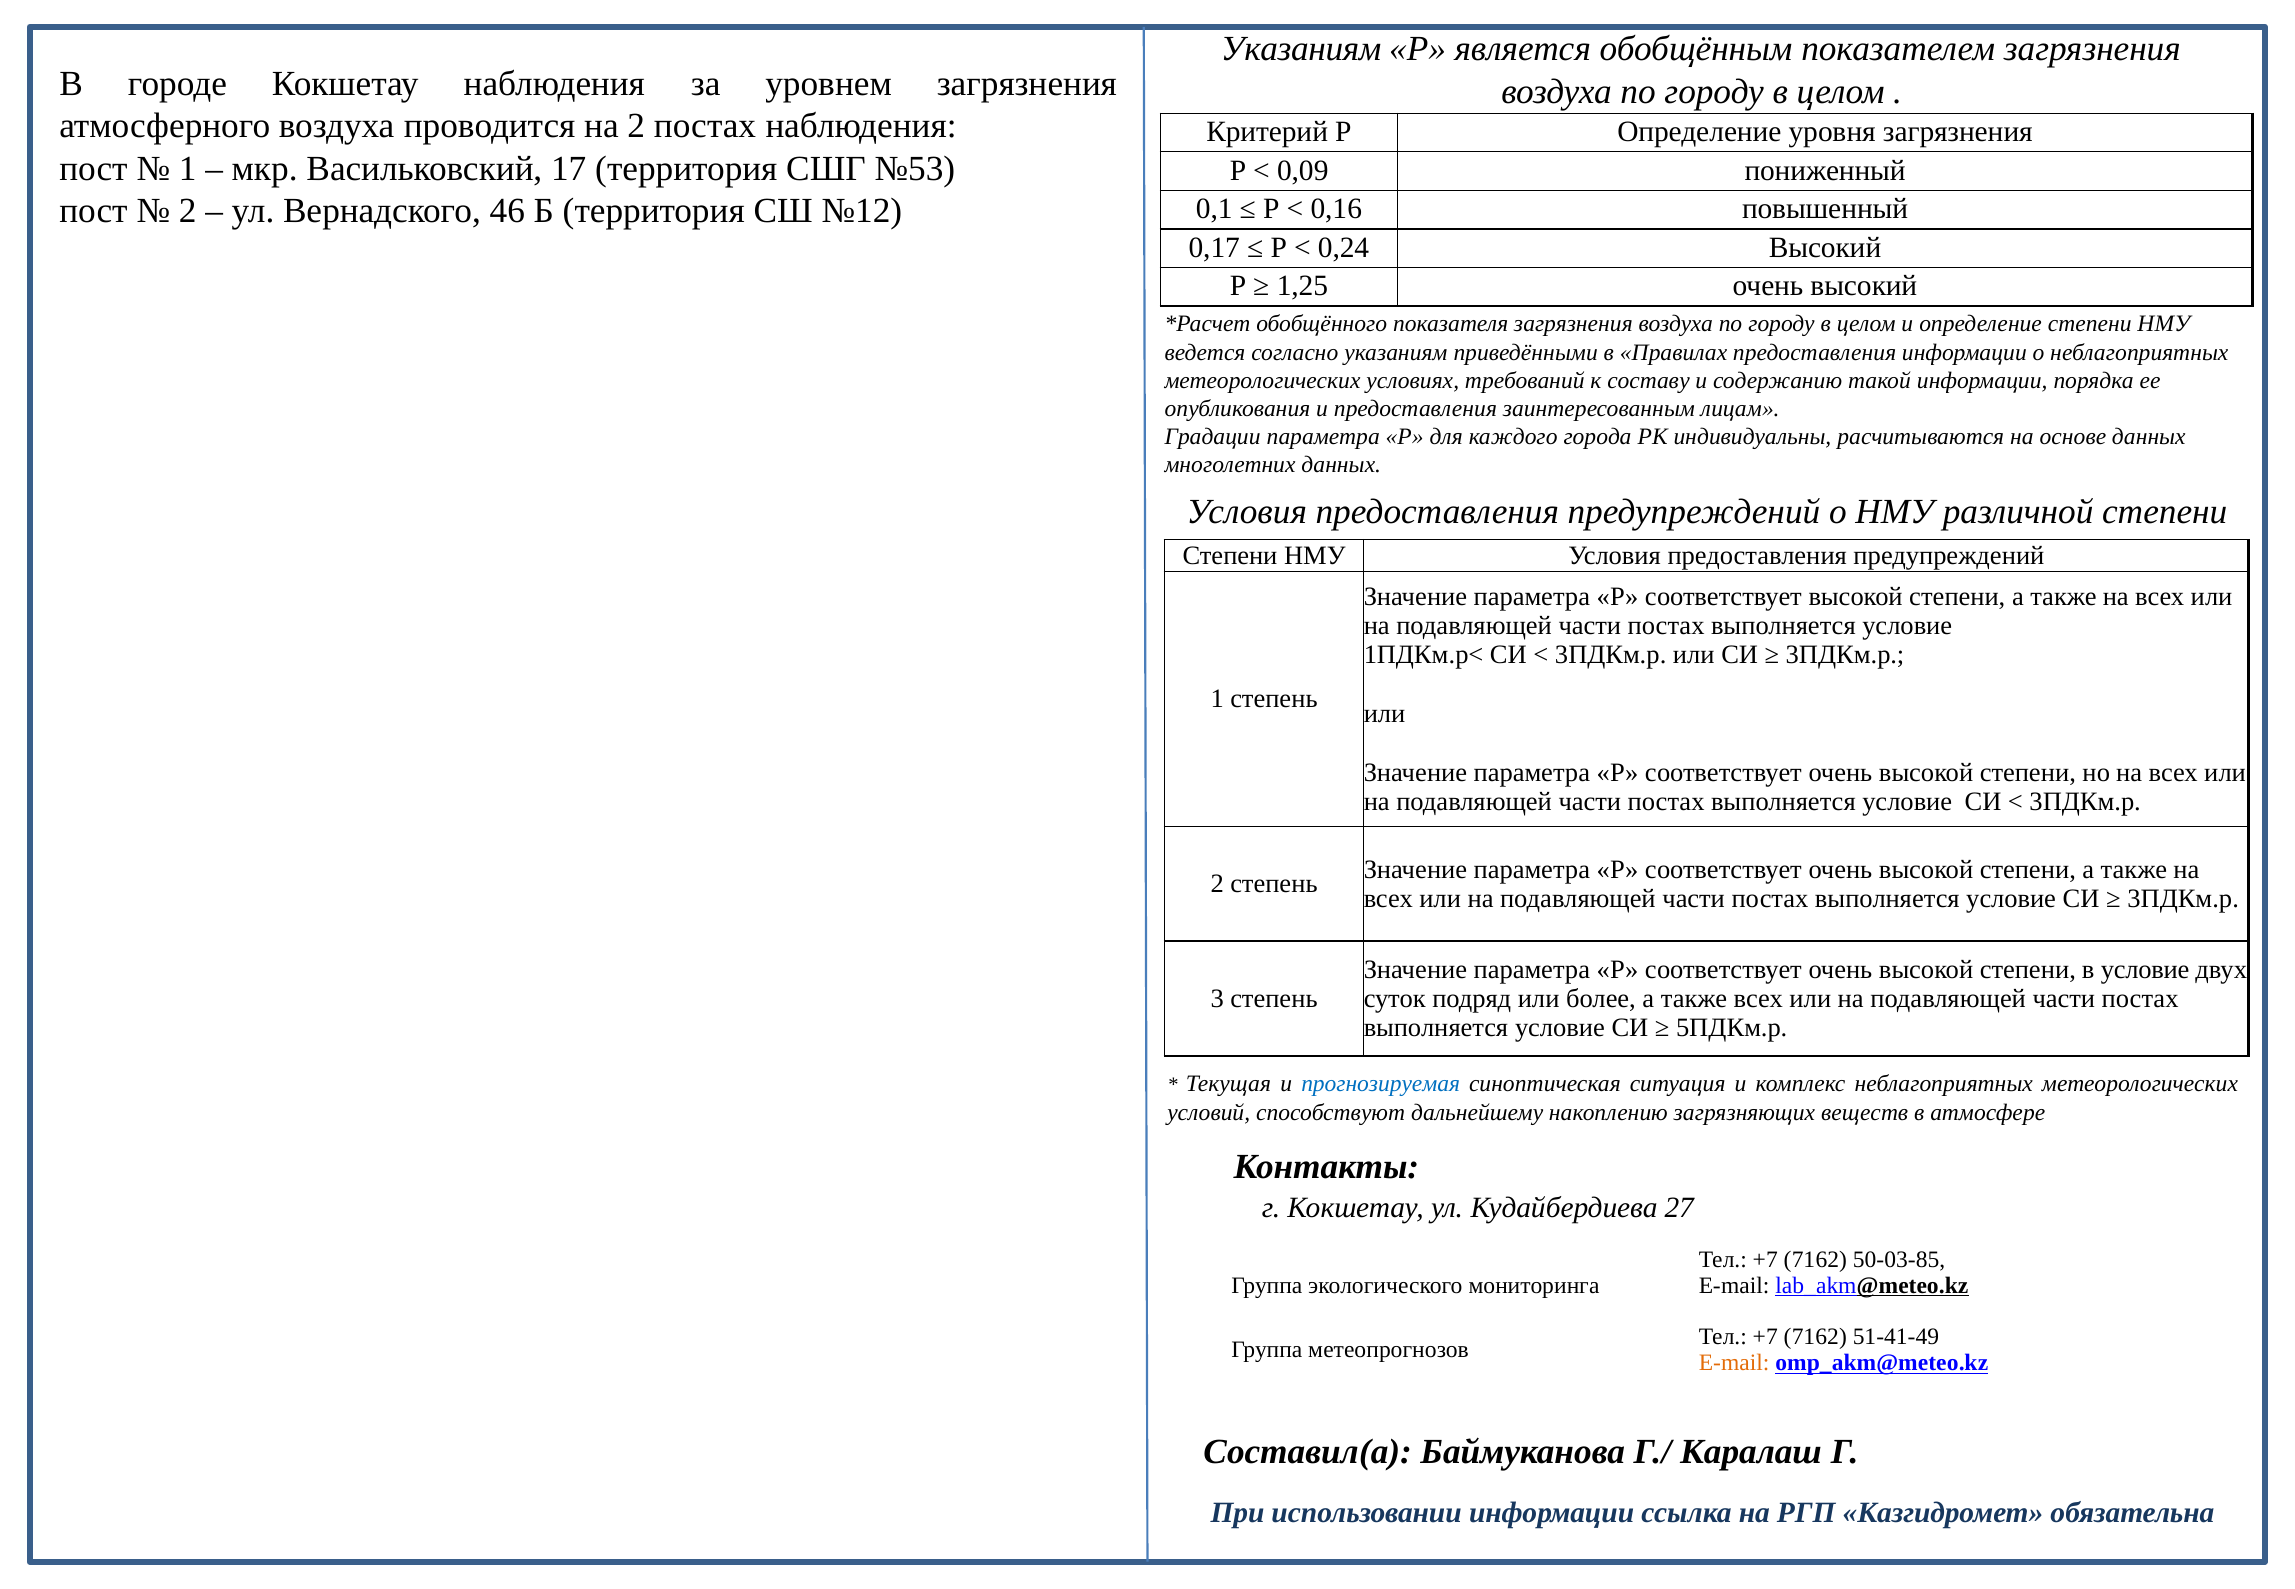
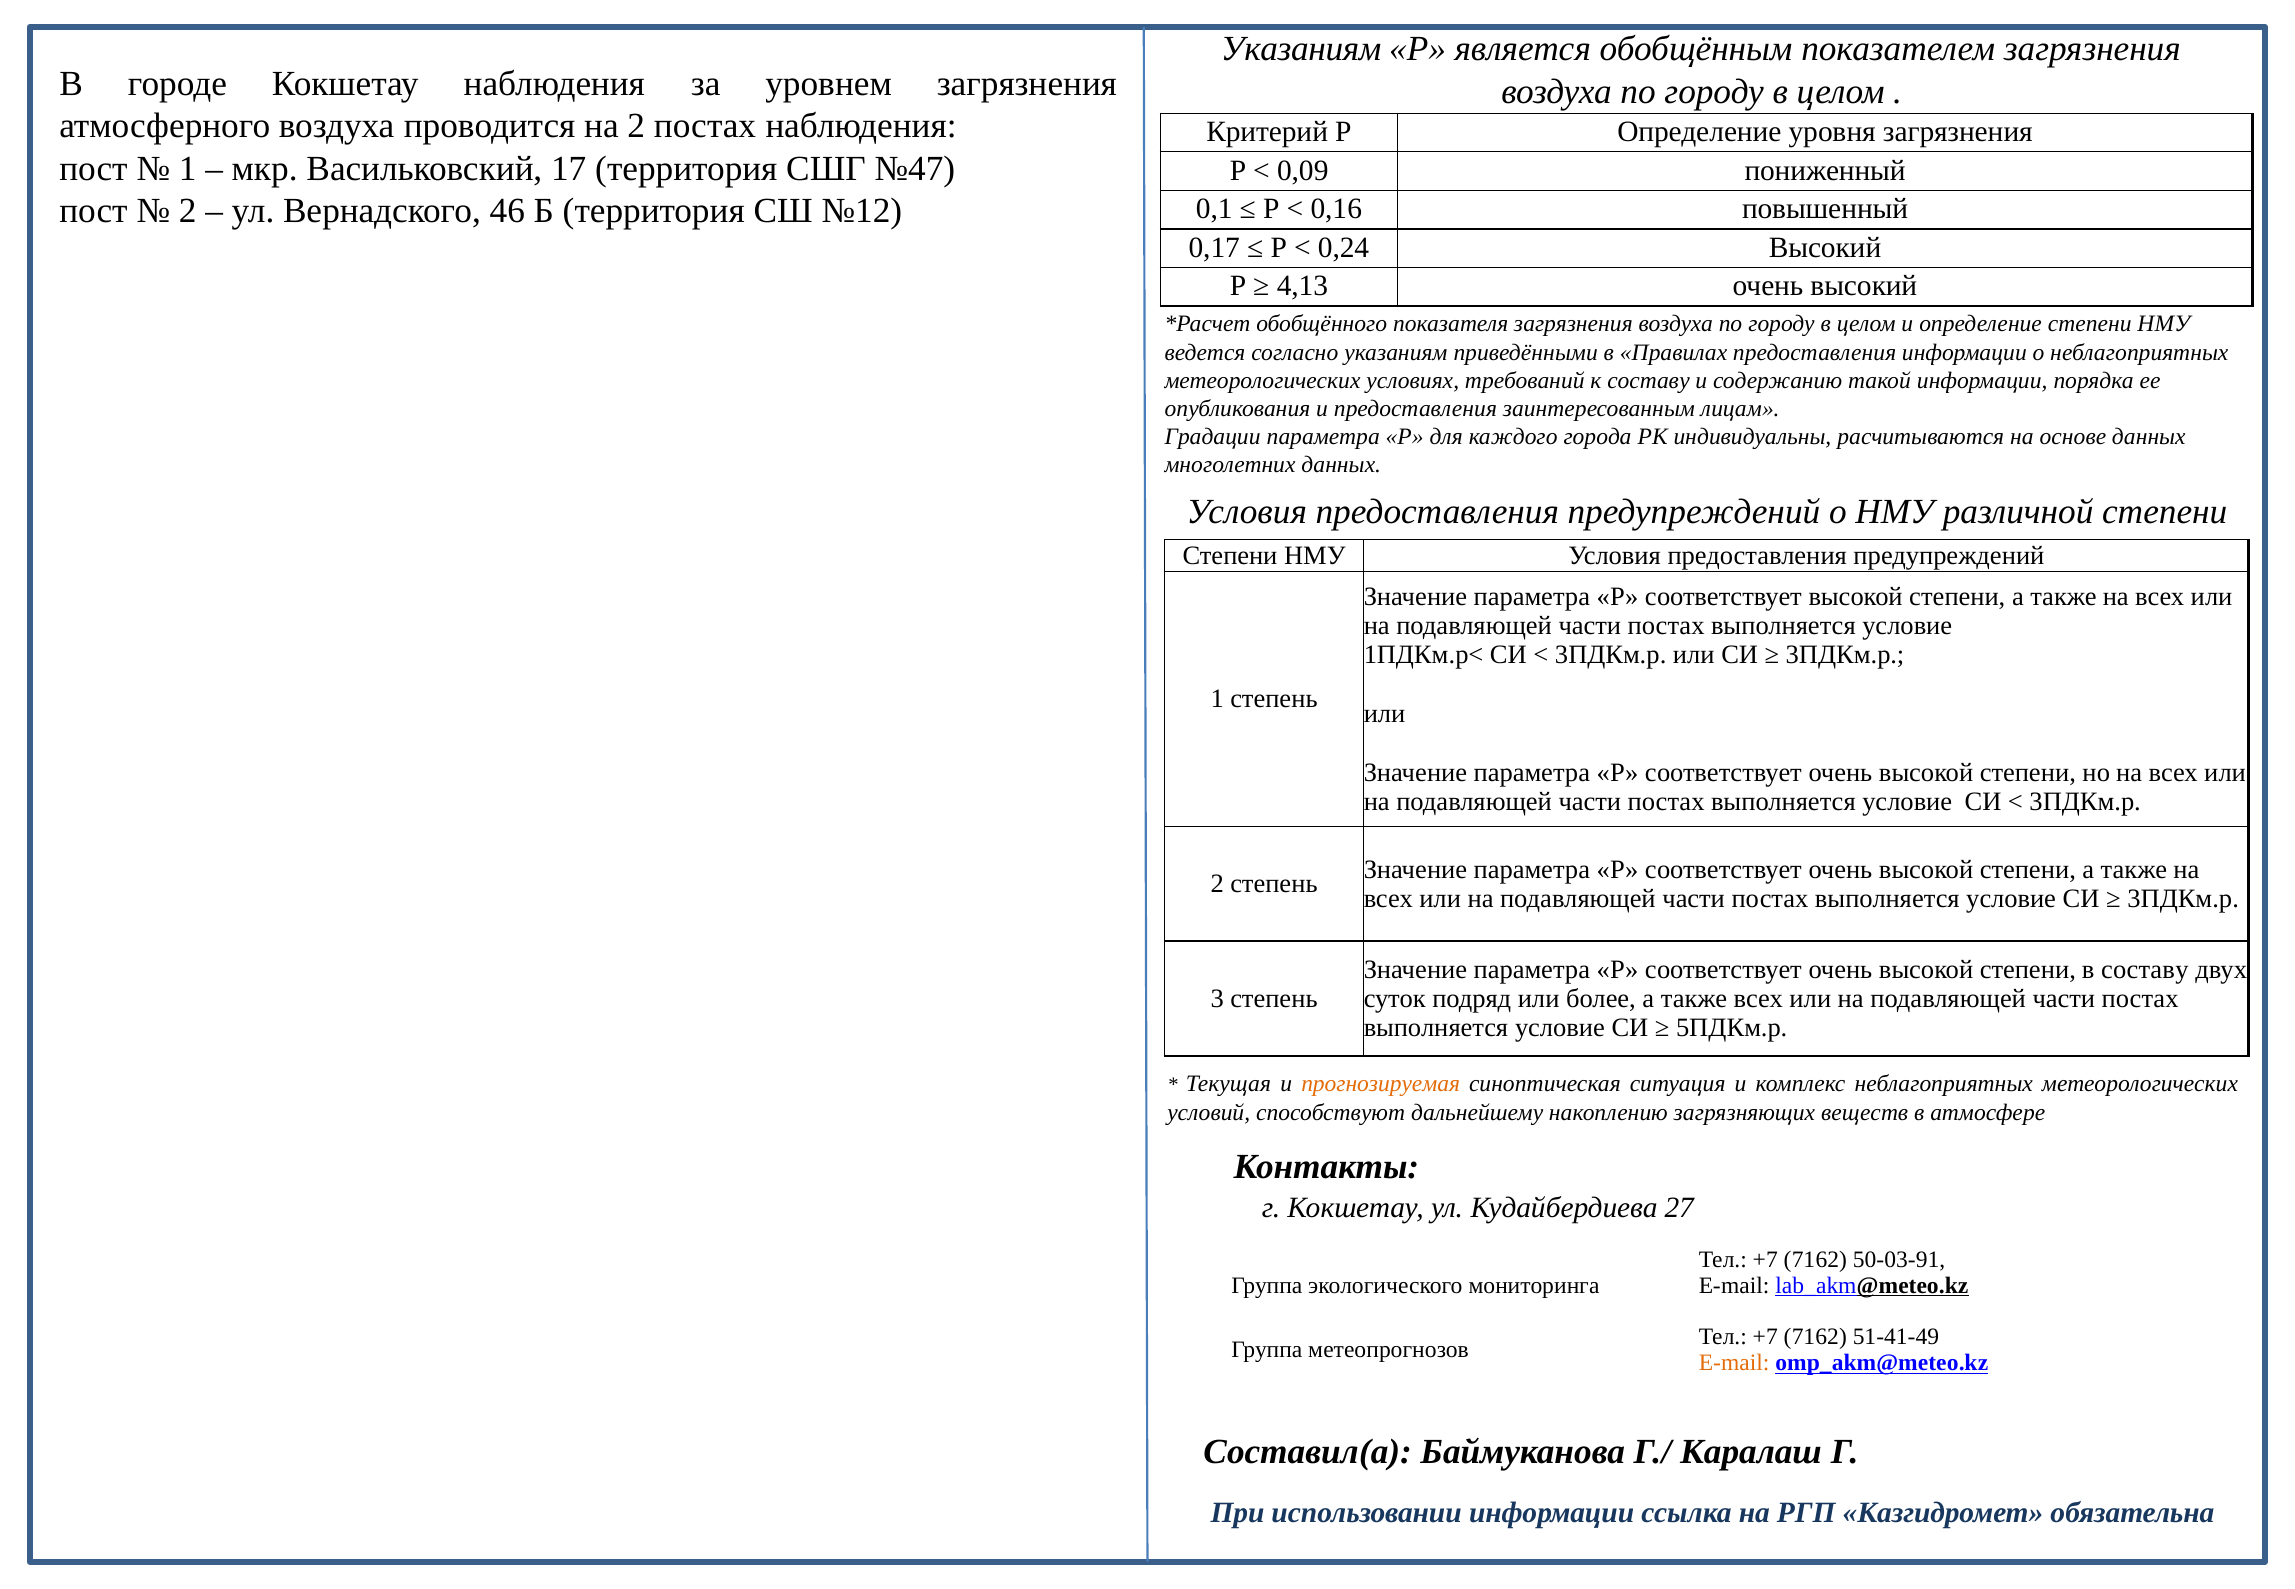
№53: №53 -> №47 (915, 168)
1,25: 1,25 -> 4,13 (1302, 286)
в условие: условие -> составу (2145, 969)
прогнозируемая colour: blue -> orange (1381, 1084)
50-03-85: 50-03-85 -> 50-03-91 (1899, 1259)
